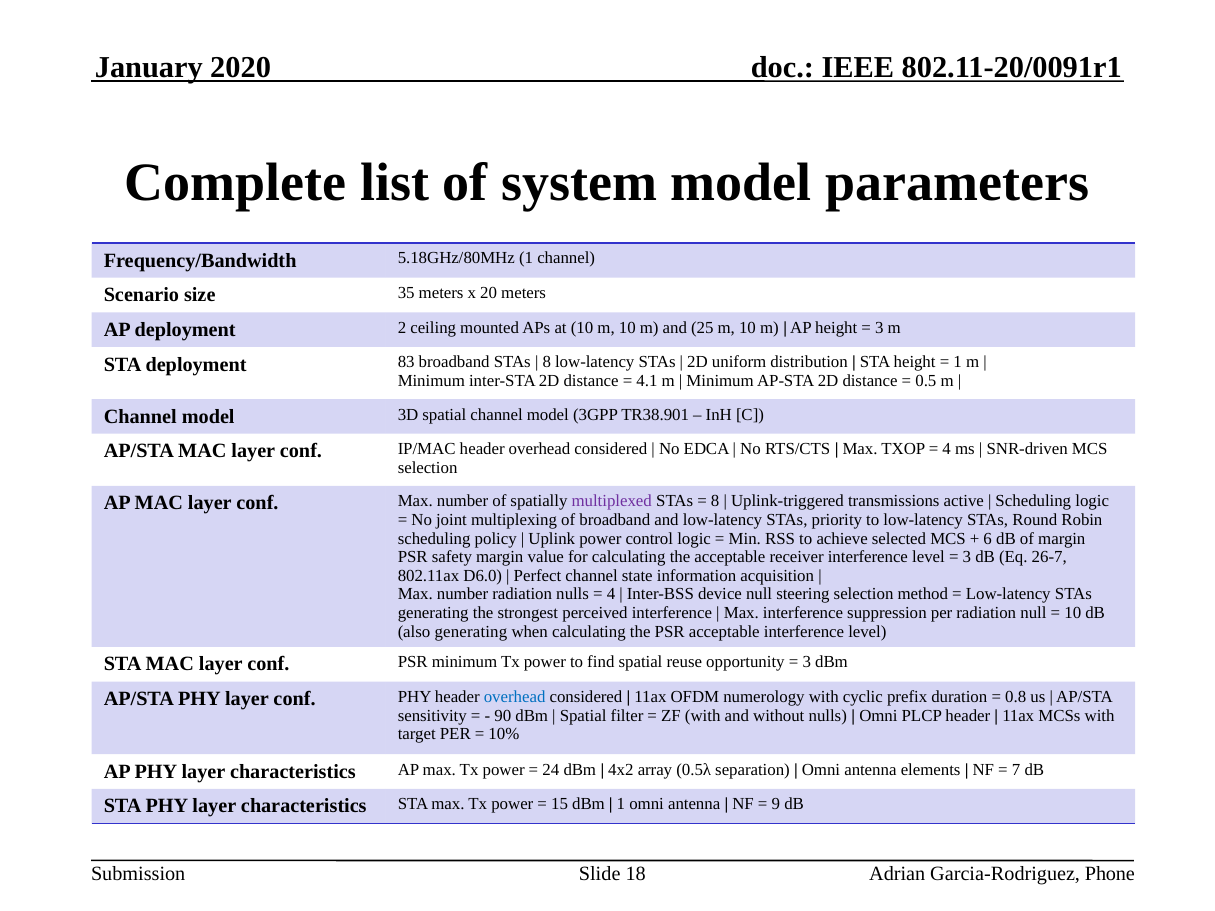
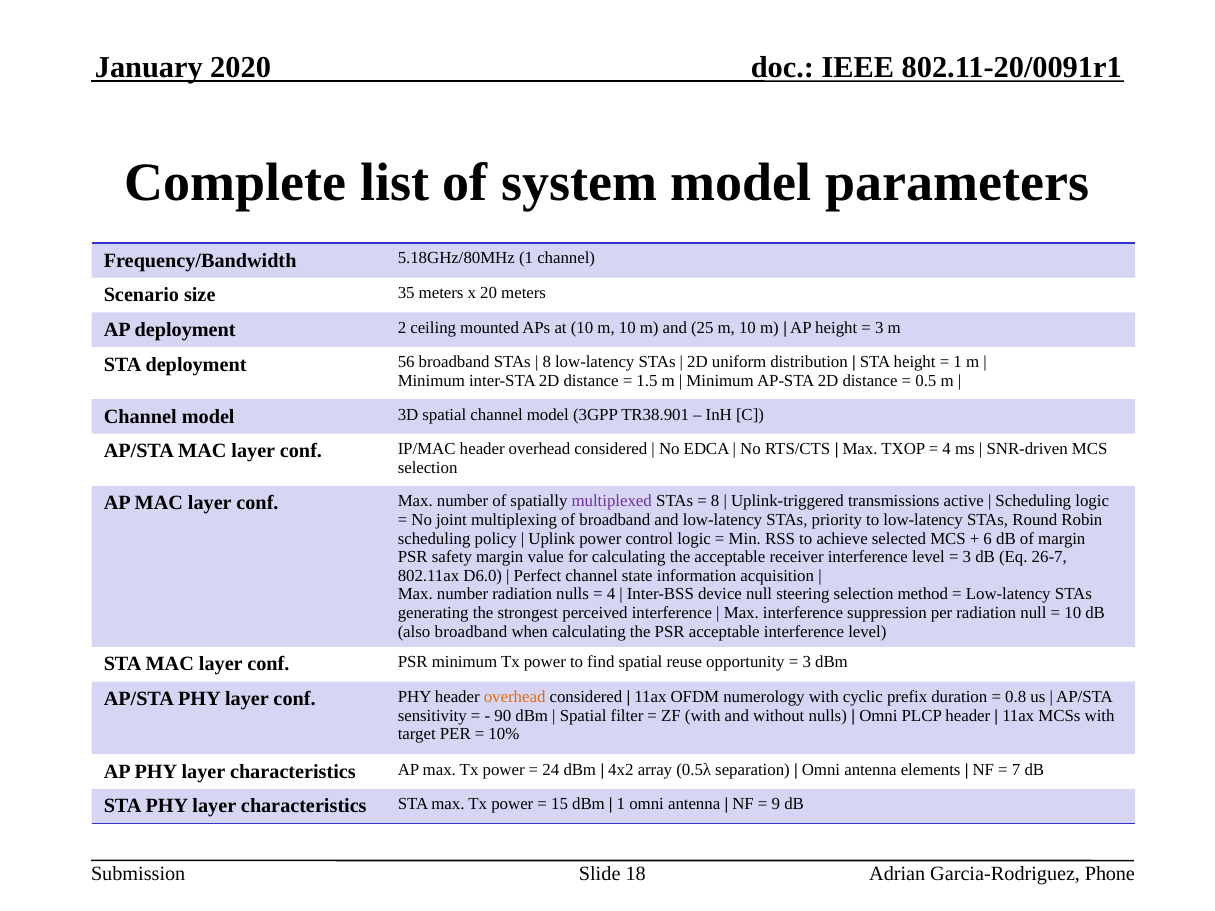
83: 83 -> 56 (406, 363)
4.1: 4.1 -> 1.5 (647, 381)
also generating: generating -> broadband (471, 632)
overhead colour: blue -> orange (515, 697)
